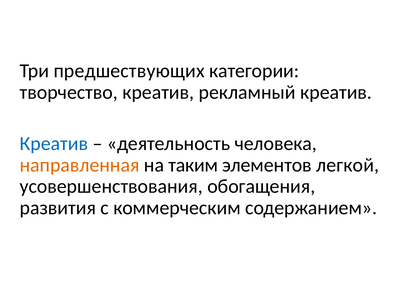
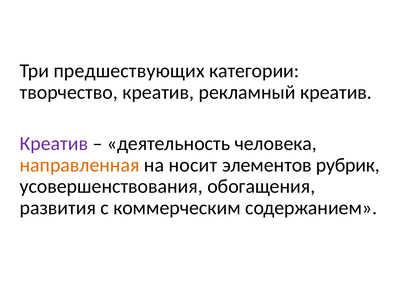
Креатив colour: blue -> purple (54, 143)
таким: таким -> носит (193, 165)
легкой: легкой -> рубрик (348, 165)
